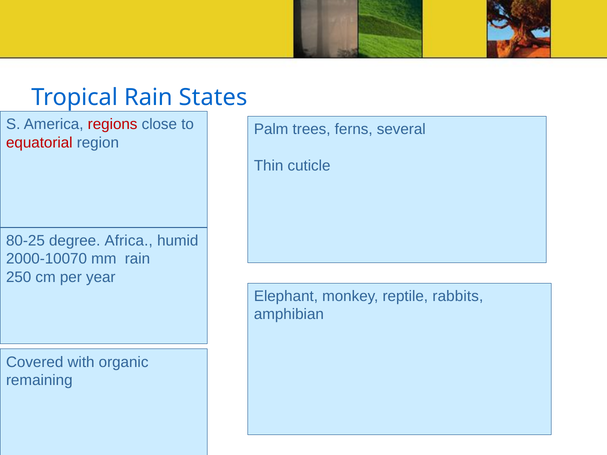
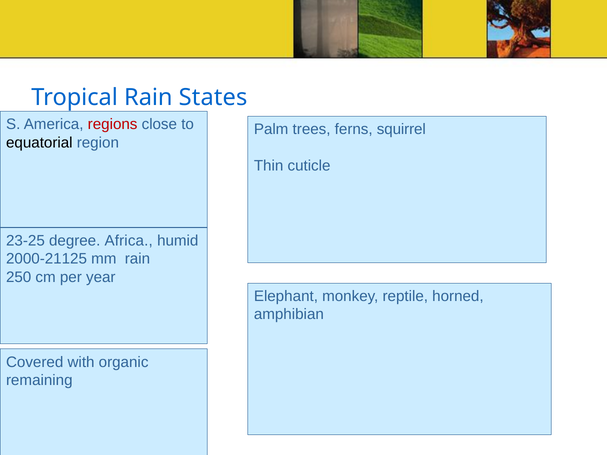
several: several -> squirrel (401, 130)
equatorial colour: red -> black (39, 143)
80-25: 80-25 -> 23-25 (25, 241)
2000-10070: 2000-10070 -> 2000-21125 (47, 259)
rabbits: rabbits -> horned (458, 296)
